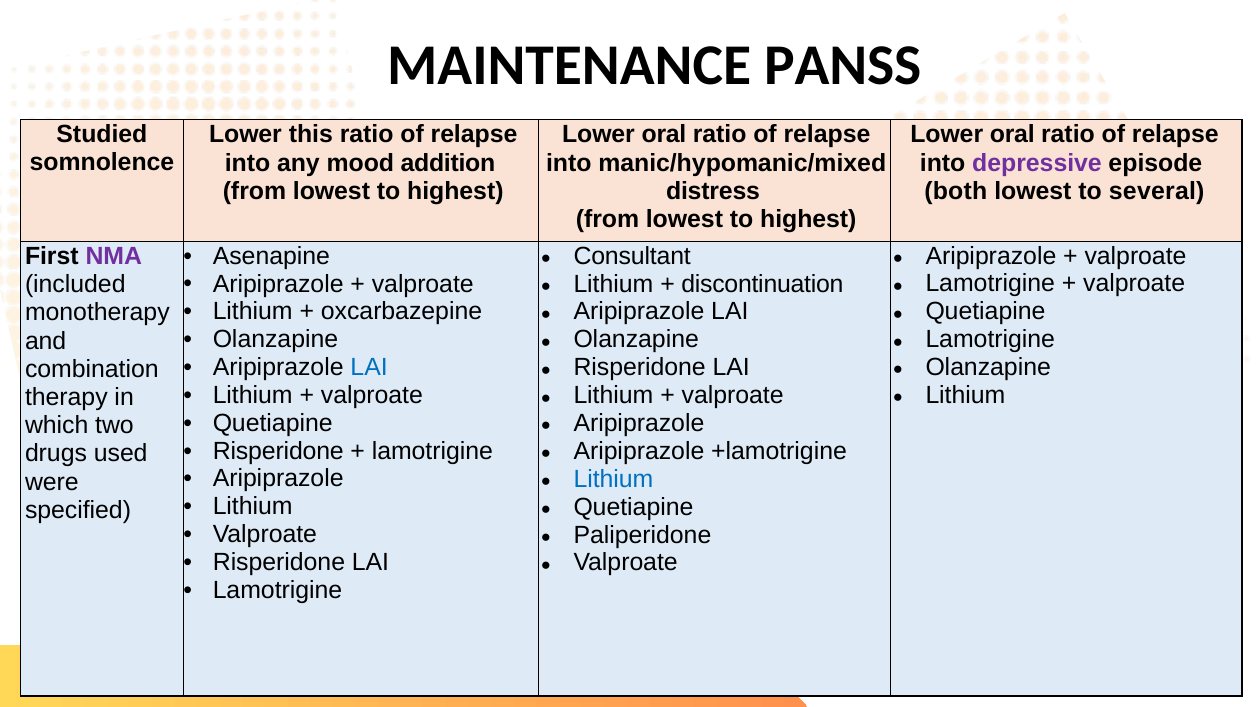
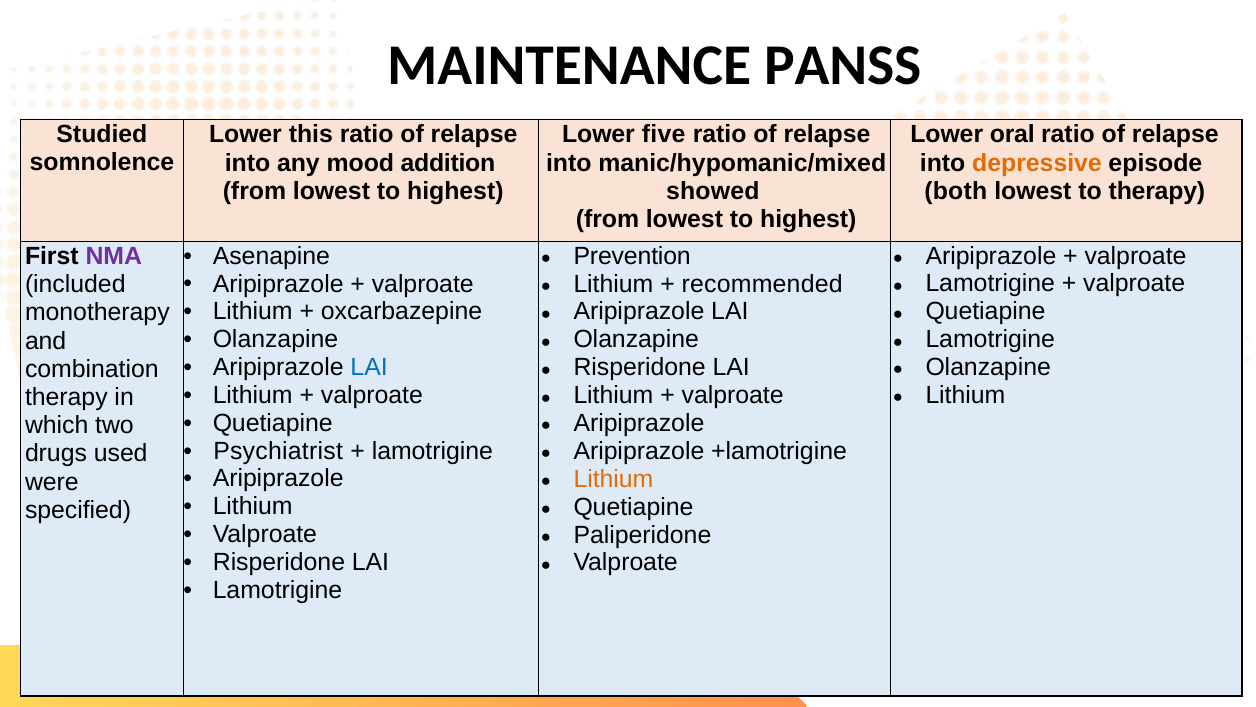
oral: oral -> five (664, 135)
depressive colour: purple -> orange (1037, 163)
distress: distress -> showed (713, 191)
to several: several -> therapy (1157, 191)
Consultant: Consultant -> Prevention (632, 256)
discontinuation: discontinuation -> recommended (762, 284)
Risperidone: Risperidone -> Psychiatrist (278, 451)
Lithium colour: blue -> orange (614, 479)
